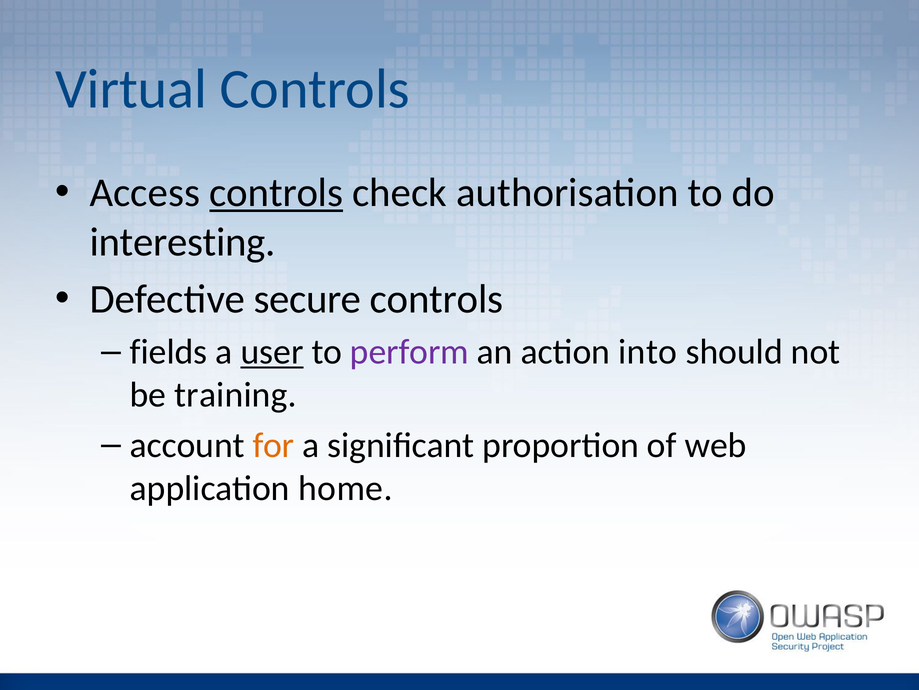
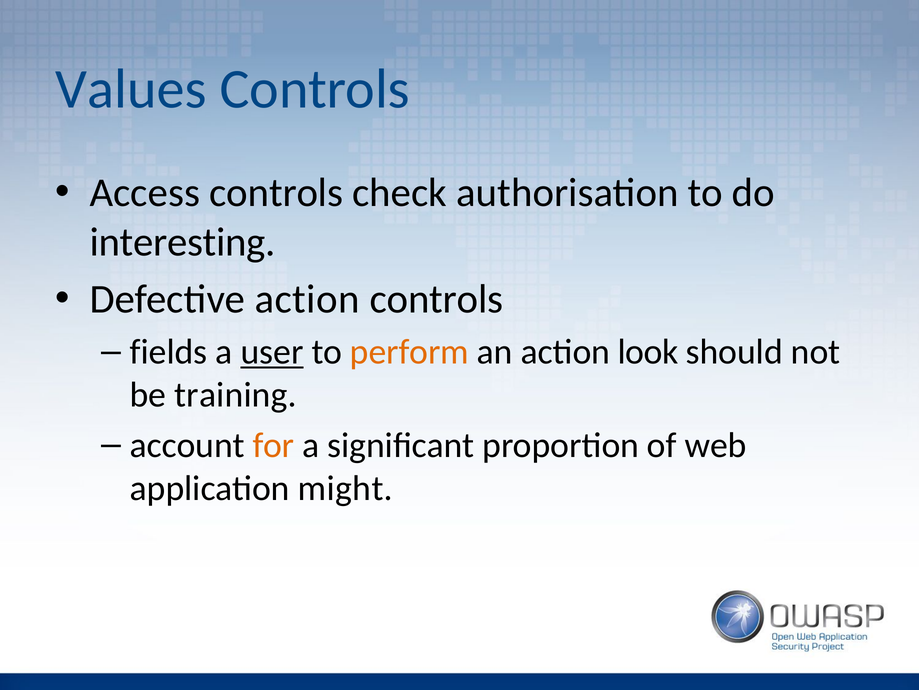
Virtual: Virtual -> Values (131, 89)
controls underline: present -> none (276, 193)
Defective secure: secure -> action (307, 299)
perform colour: purple -> orange (409, 352)
into: into -> look (648, 352)
home: home -> might (345, 488)
